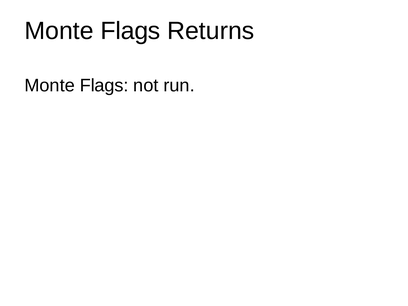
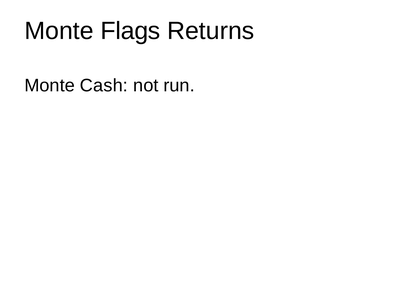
Flags: Flags -> Cash (104, 86)
